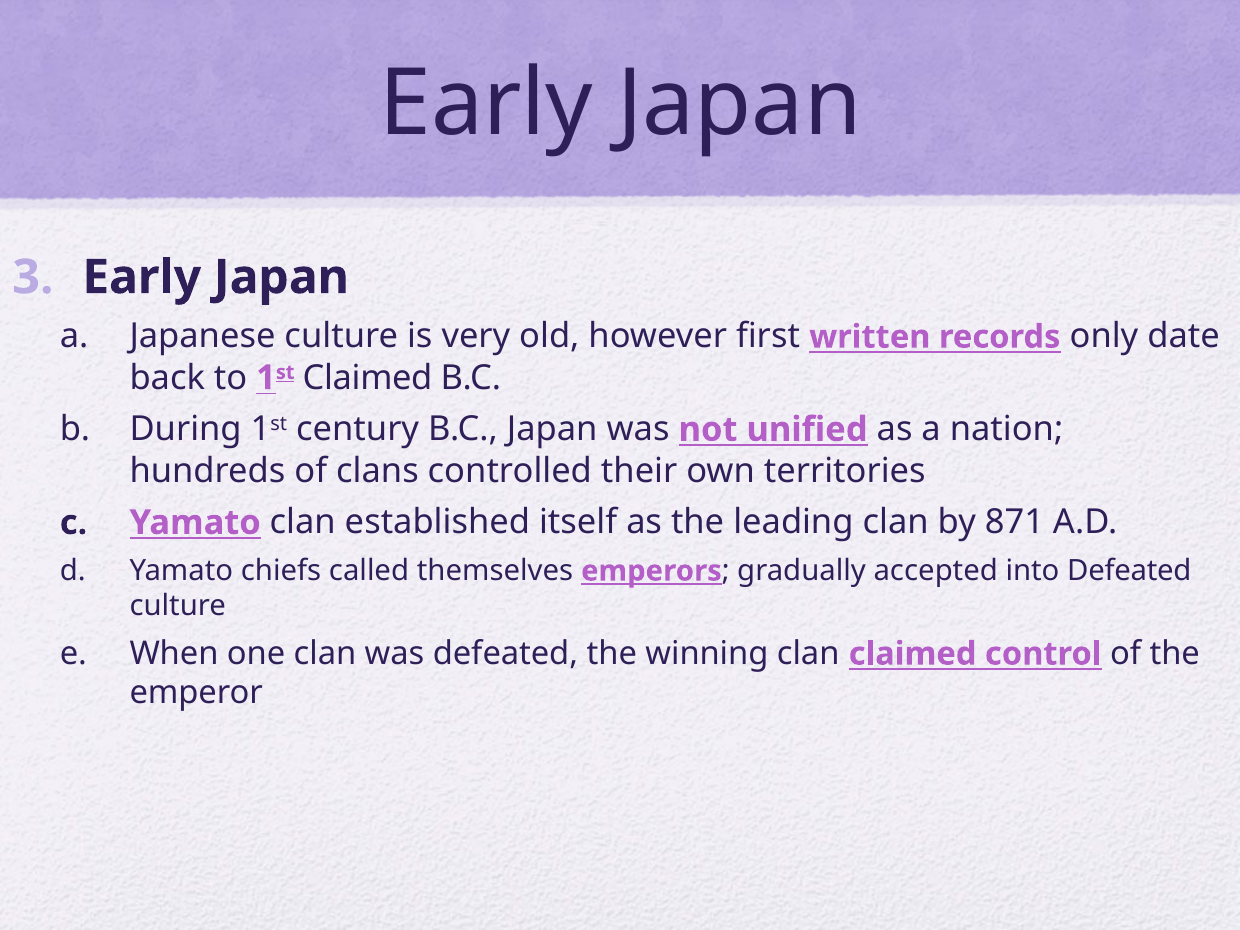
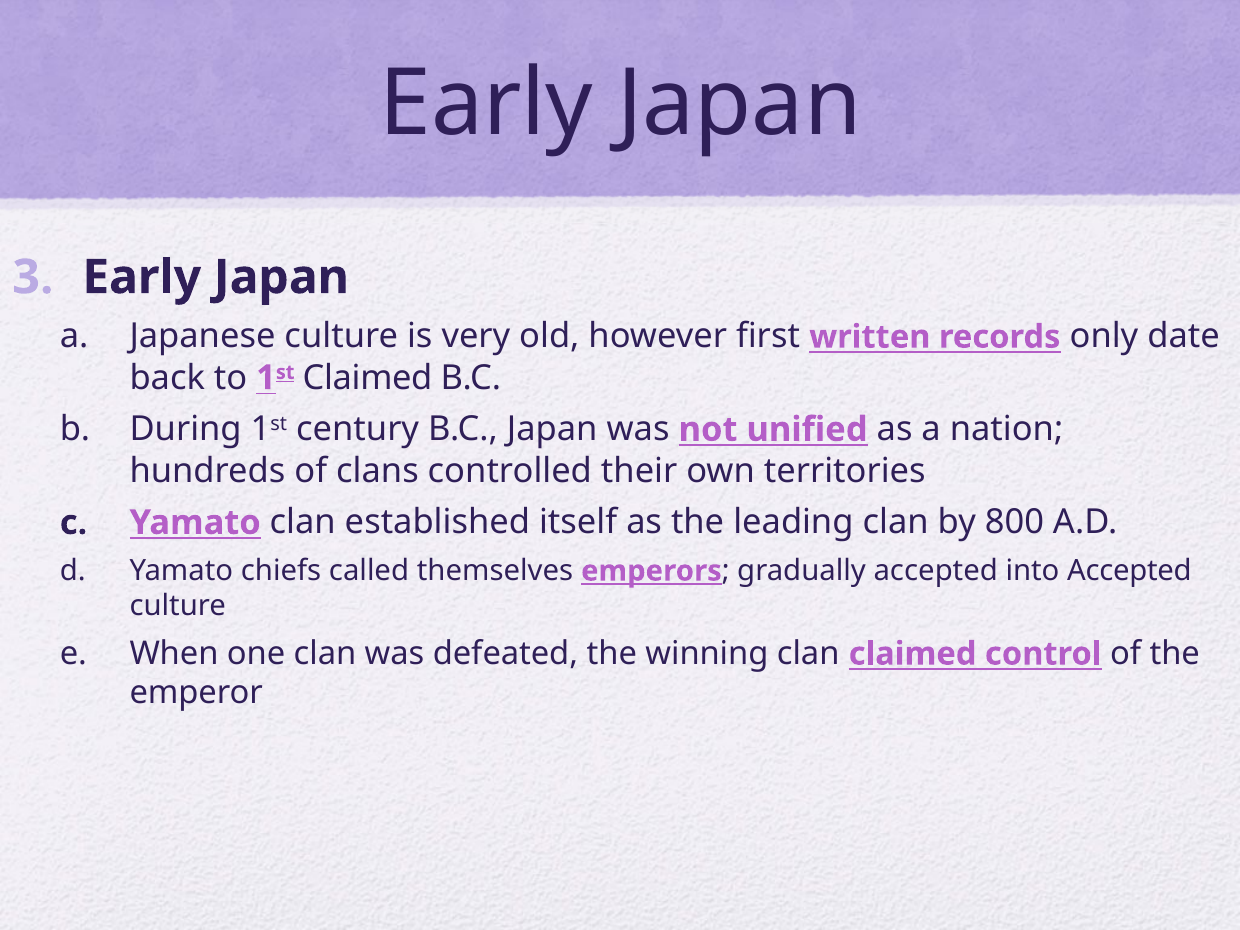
871: 871 -> 800 (1014, 523)
into Defeated: Defeated -> Accepted (1129, 571)
